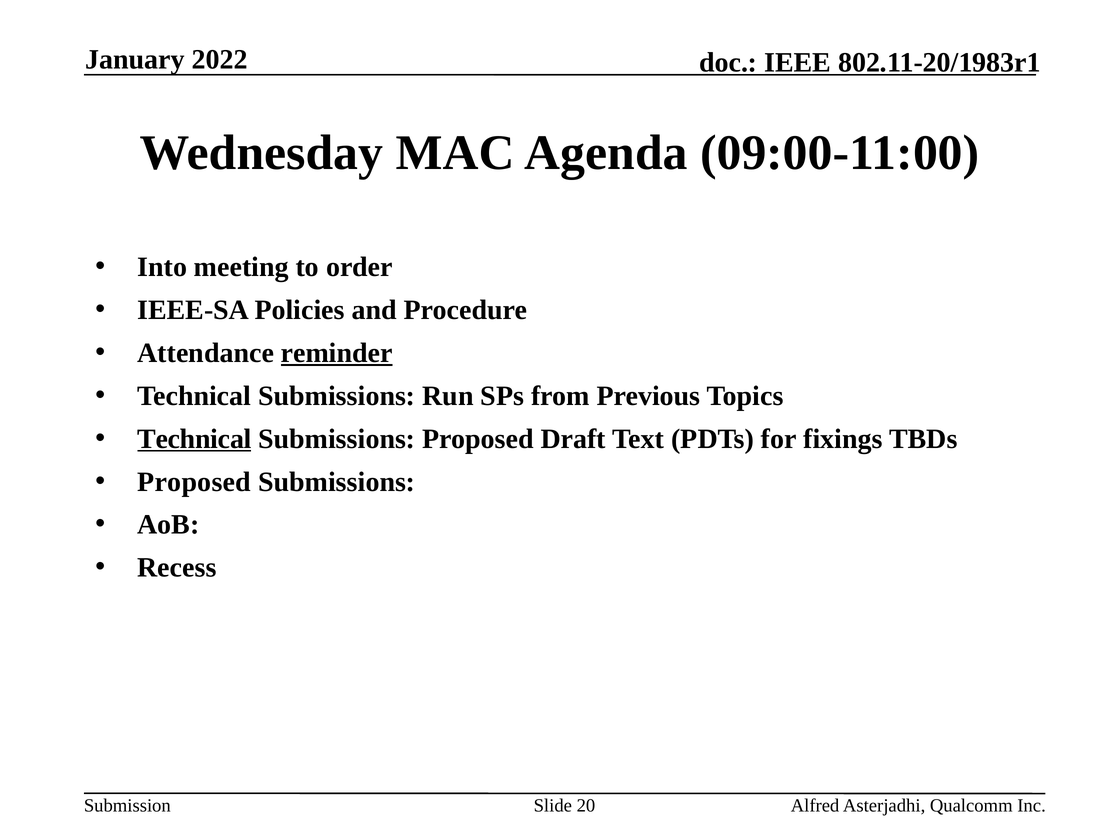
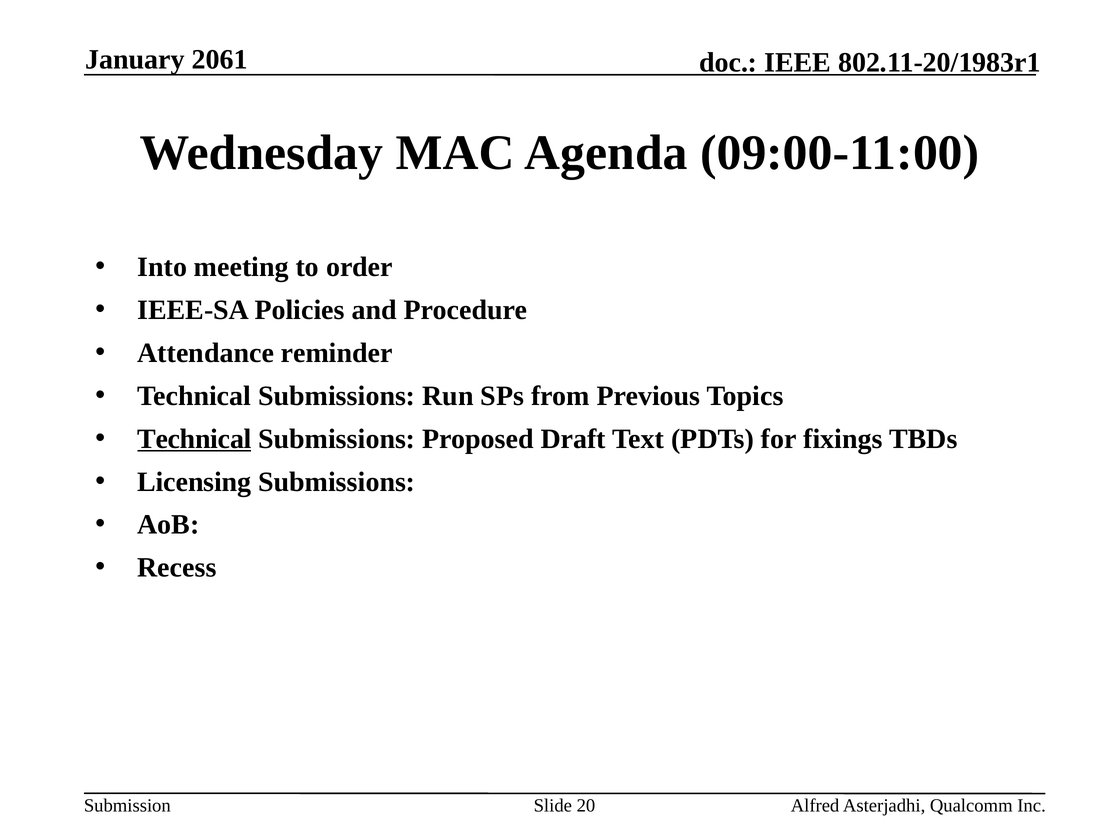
2022: 2022 -> 2061 (220, 59)
reminder underline: present -> none (337, 353)
Proposed: Proposed -> Licensing (194, 482)
